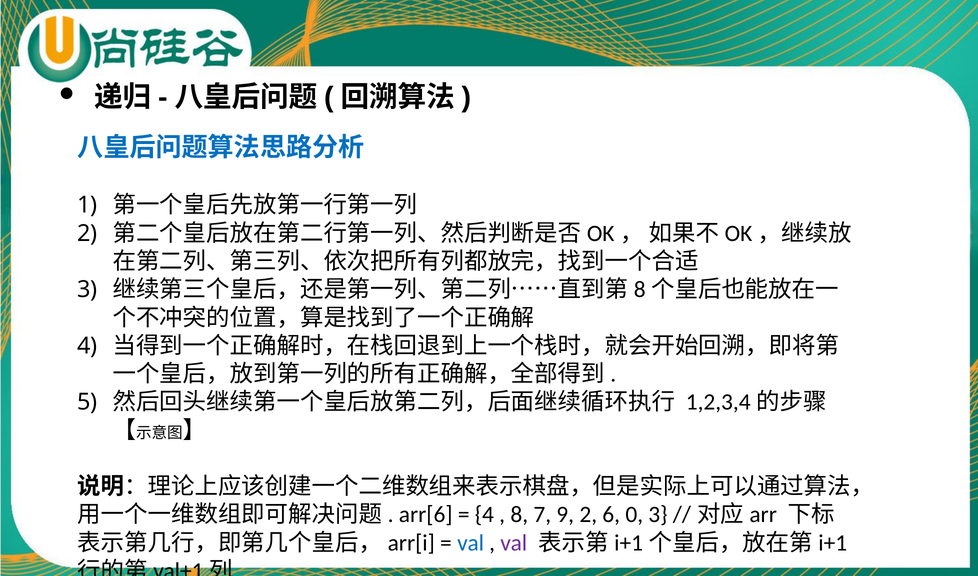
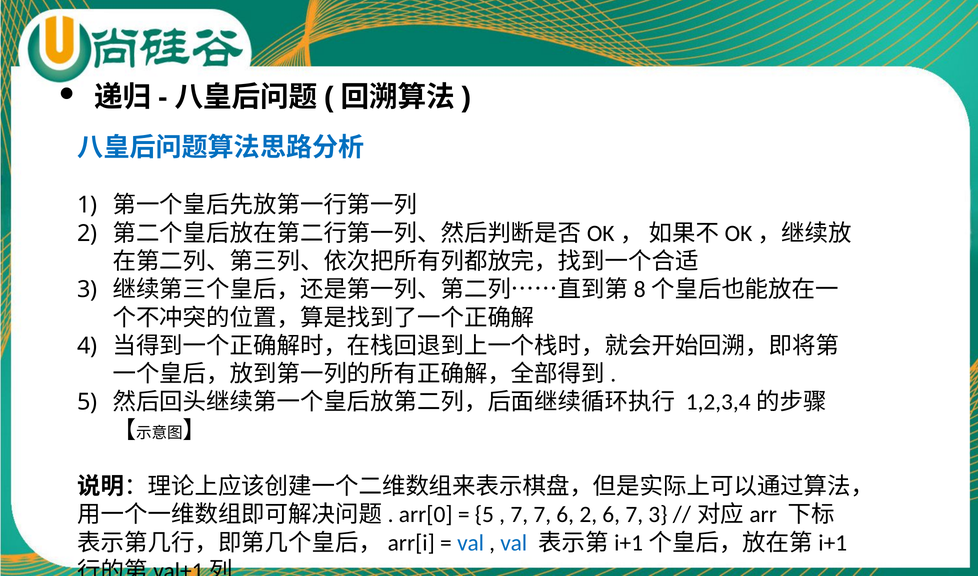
arr[6: arr[6 -> arr[0 (426, 514)
4: 4 -> 5 (484, 514)
8: 8 -> 7 (519, 514)
7 9: 9 -> 6 (565, 514)
6 0: 0 -> 7 (634, 514)
val colour: purple -> blue (514, 543)
